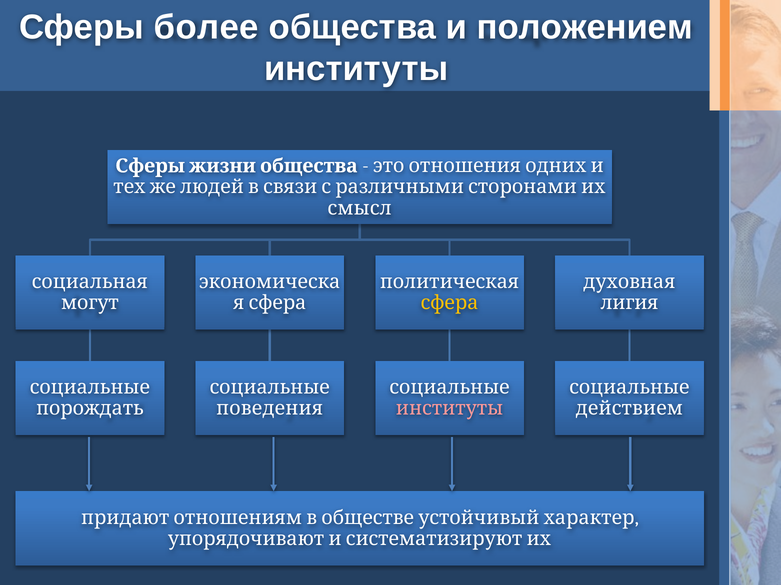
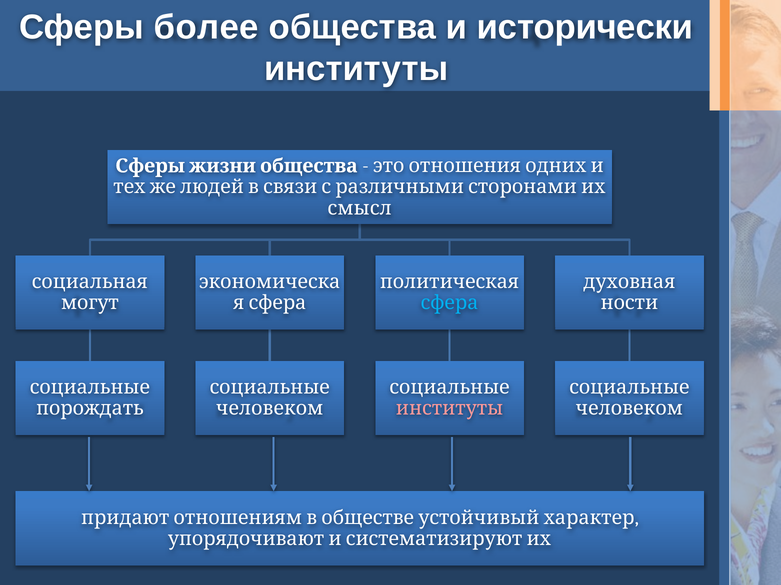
положением: положением -> исторически (585, 27)
сфера colour: yellow -> light blue (450, 303)
лигия: лигия -> ности (629, 303)
поведения: поведения -> человеком (270, 409)
действием: действием -> человеком (629, 409)
